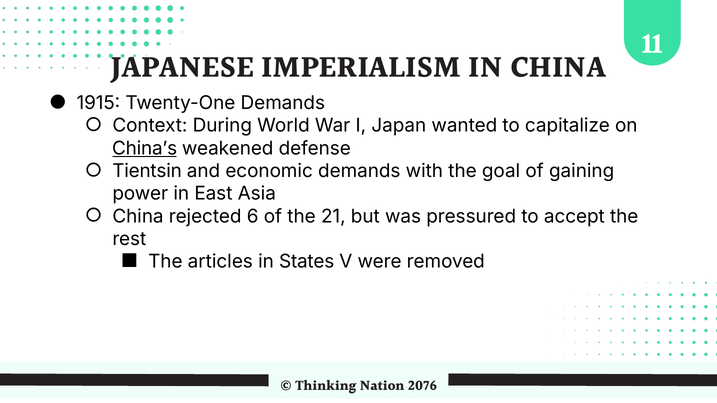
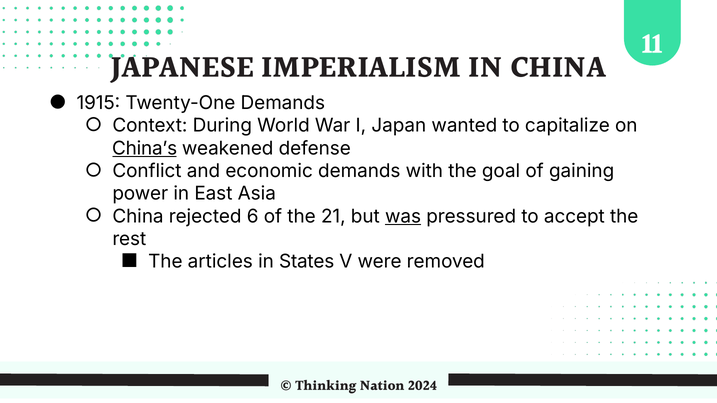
Tientsin: Tientsin -> Conflict (147, 171)
was underline: none -> present (403, 217)
2076: 2076 -> 2024 (422, 387)
